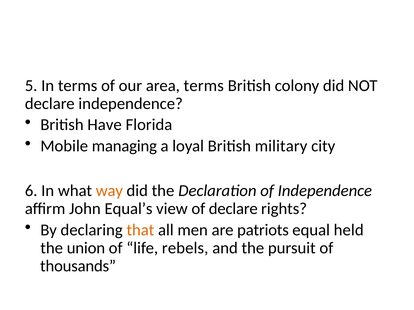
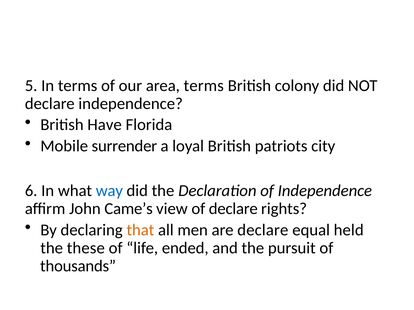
managing: managing -> surrender (124, 146)
military: military -> patriots (281, 146)
way colour: orange -> blue (109, 191)
Equal’s: Equal’s -> Came’s (129, 209)
are patriots: patriots -> declare (263, 230)
union: union -> these (86, 248)
rebels: rebels -> ended (185, 248)
